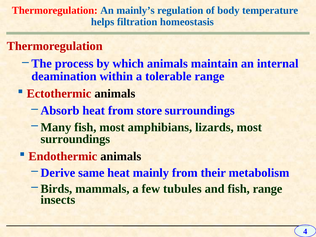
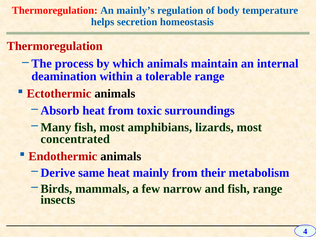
filtration: filtration -> secretion (137, 22)
store: store -> toxic (149, 111)
surroundings: surroundings -> concentrated (75, 139)
tubules: tubules -> narrow (182, 189)
